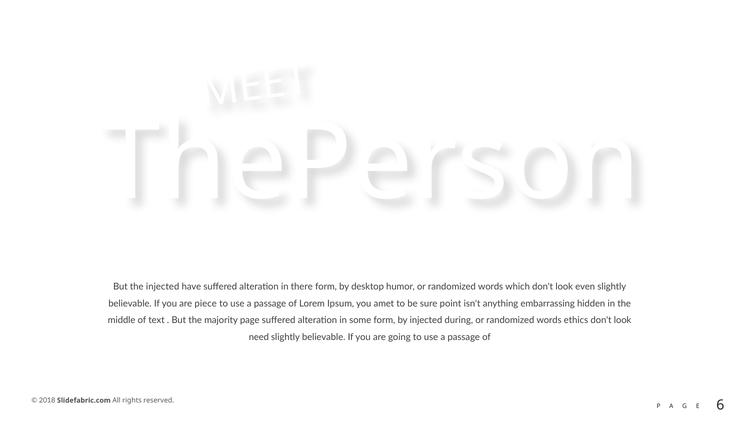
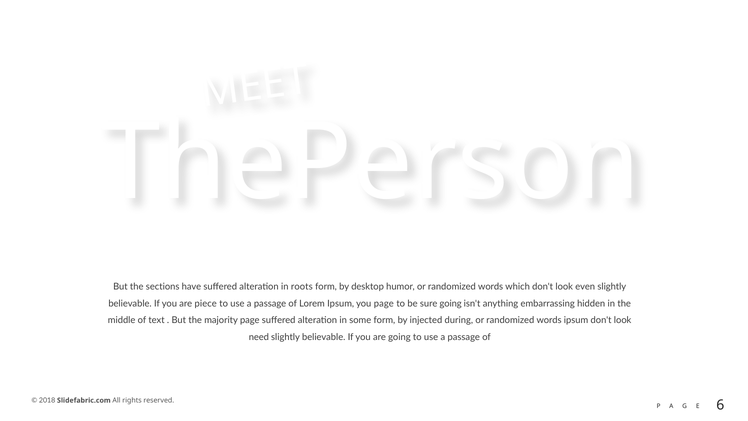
the injected: injected -> sections (163, 287)
there: there -> roots (302, 287)
you amet: amet -> page (384, 303)
sure point: point -> going (451, 303)
words ethics: ethics -> ipsum (576, 320)
